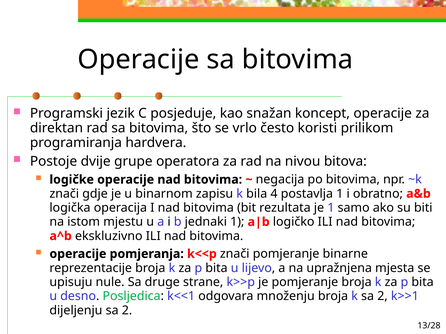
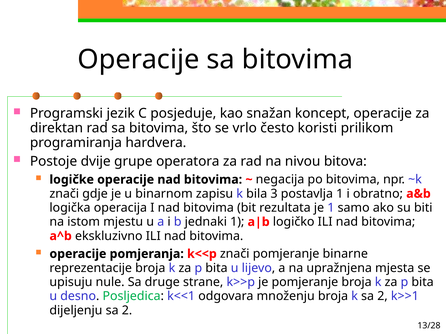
4: 4 -> 3 (274, 194)
